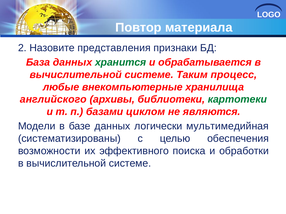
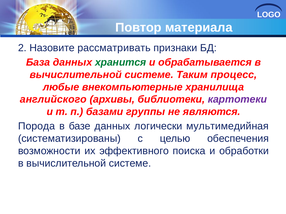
представления: представления -> рассматривать (114, 48)
картотеки colour: green -> purple (237, 100)
циклом: циклом -> группы (146, 112)
Модели: Модели -> Порода (37, 126)
